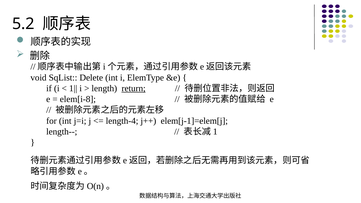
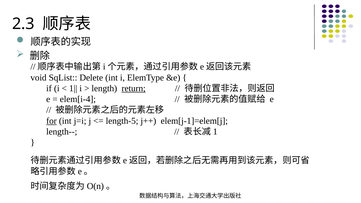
5.2: 5.2 -> 2.3 (23, 24)
elem[i-8: elem[i-8 -> elem[i-4 (78, 99)
for underline: none -> present (51, 121)
length-4: length-4 -> length-5 (122, 121)
